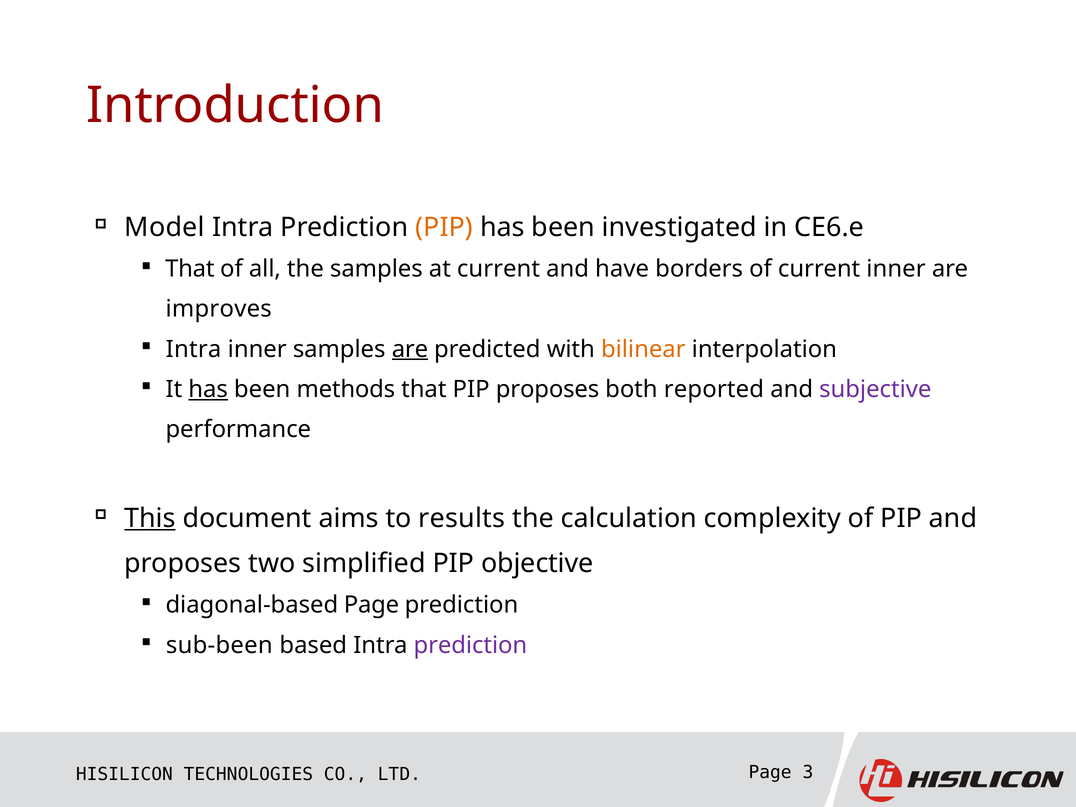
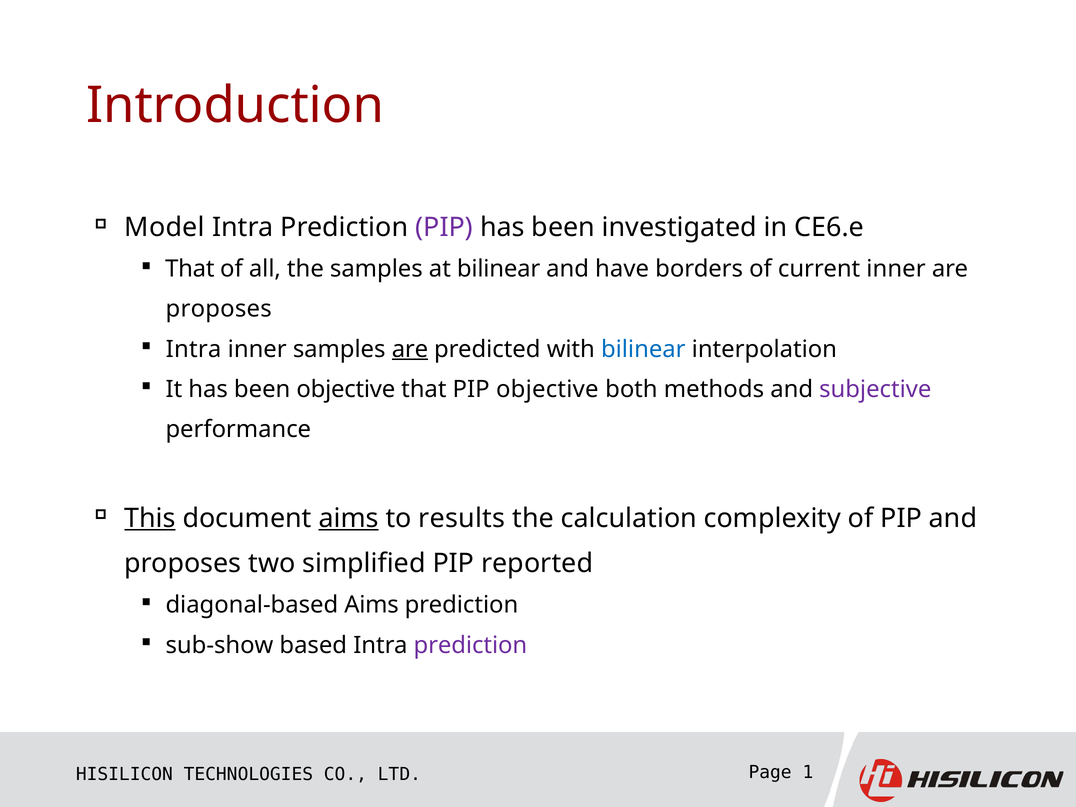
PIP colour: orange -> purple (444, 227)
at current: current -> bilinear (499, 269)
improves: improves -> proposes (219, 309)
bilinear colour: orange -> blue (643, 349)
has underline: present -> none (208, 389)
been methods: methods -> objective (346, 389)
PIP proposes: proposes -> objective (547, 389)
reported: reported -> methods (714, 389)
aims underline: none -> present (349, 518)
objective: objective -> reported (537, 563)
diagonal-based Page: Page -> Aims (372, 605)
sub-been: sub-been -> sub-show (219, 645)
3: 3 -> 1 (808, 772)
